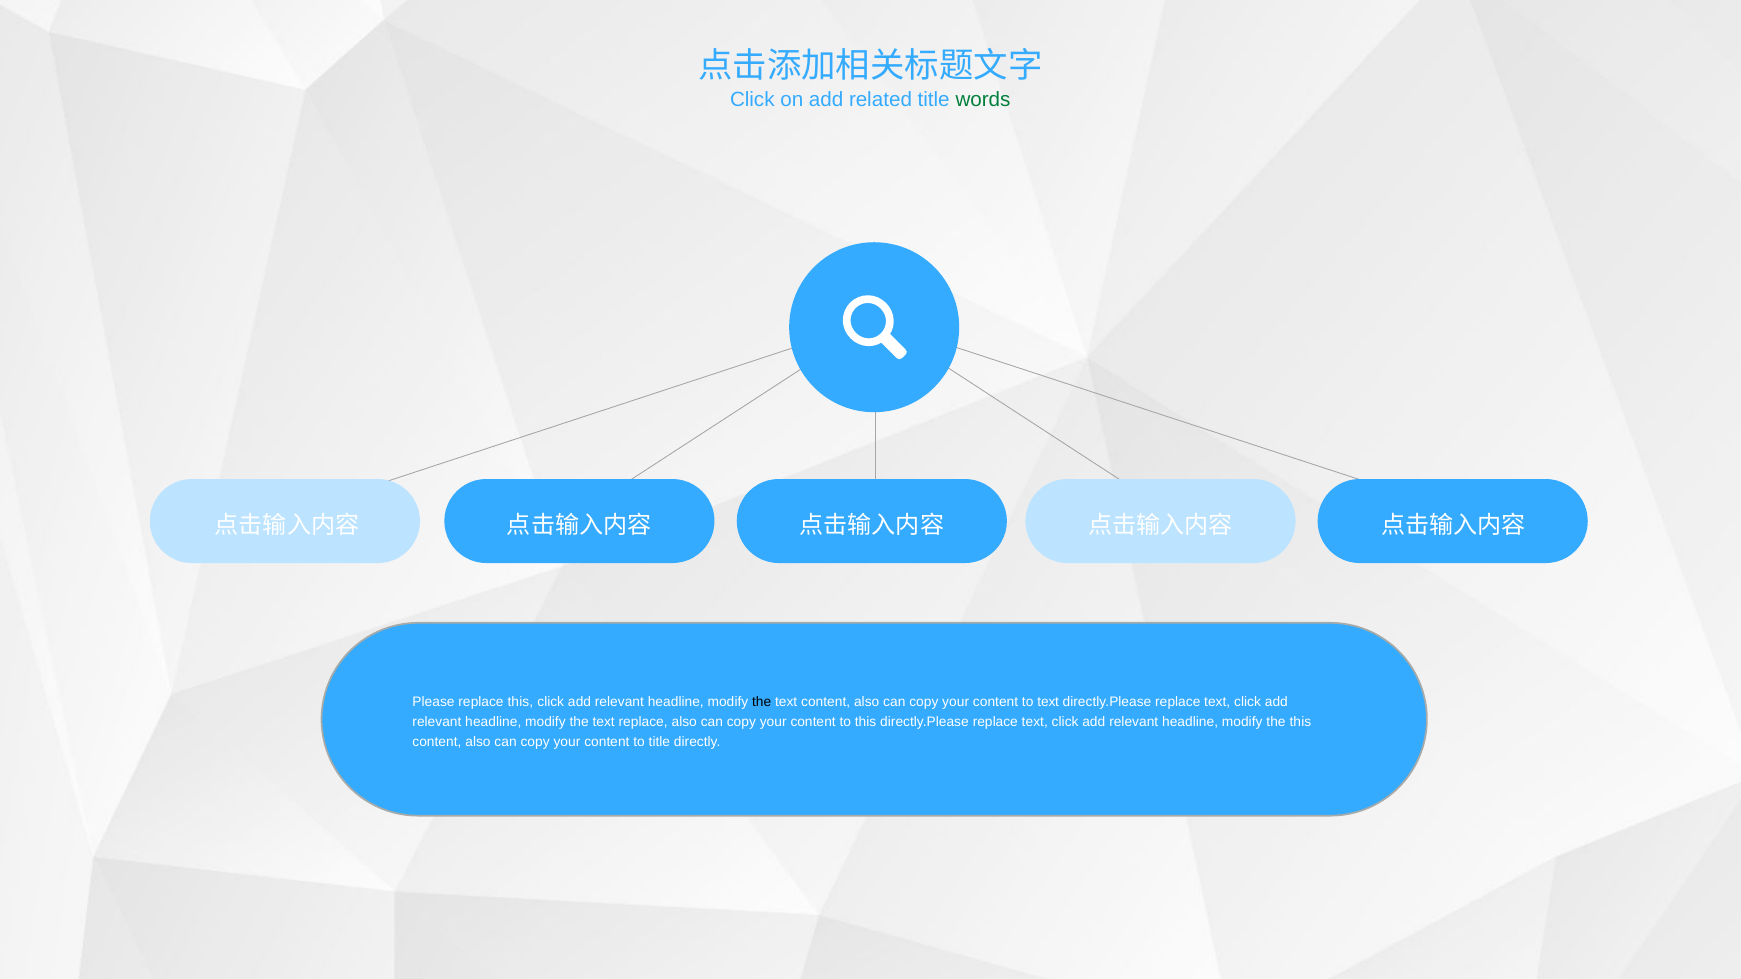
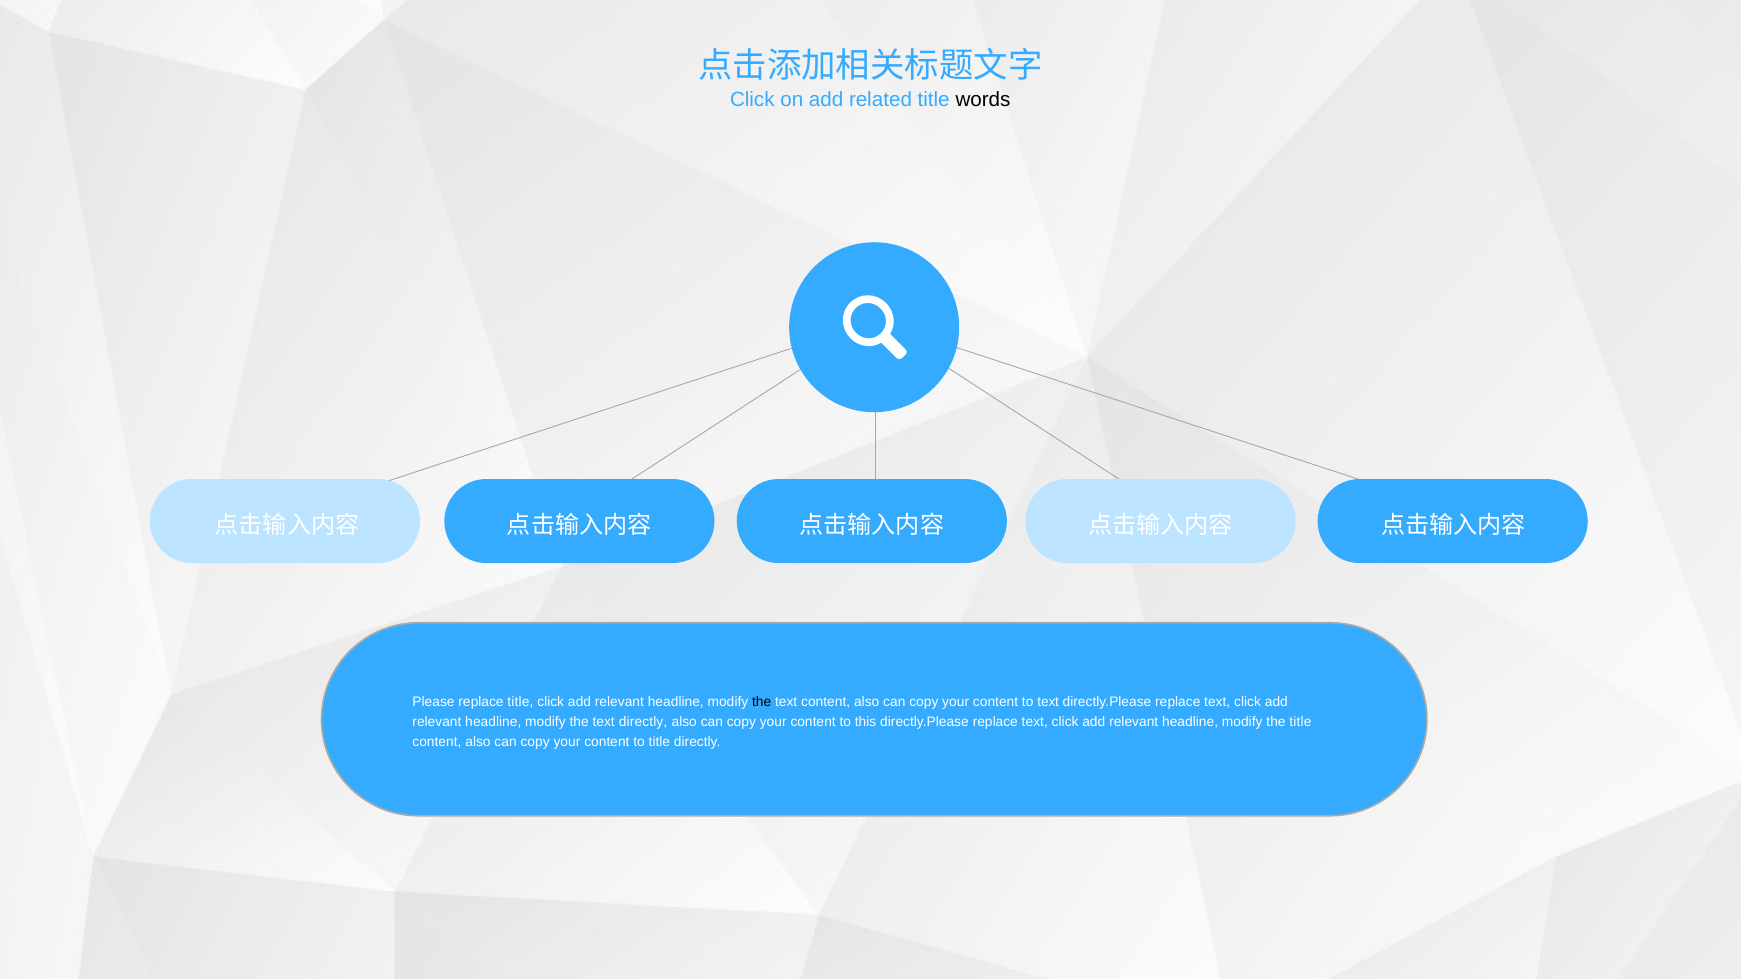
words colour: green -> black (983, 99)
replace this: this -> title (520, 702)
text replace: replace -> directly (643, 722)
the this: this -> title (1300, 722)
